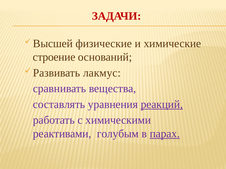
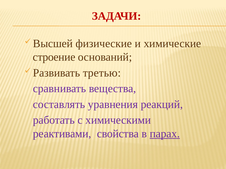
лакмус: лакмус -> третью (102, 73)
реакций underline: present -> none (162, 105)
голубым: голубым -> свойства (118, 134)
